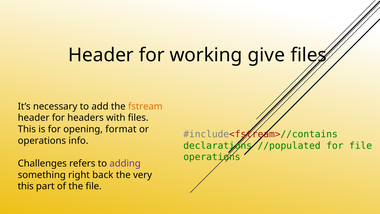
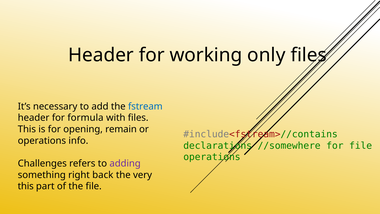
give: give -> only (266, 55)
fstream colour: orange -> blue (145, 106)
headers: headers -> formula (85, 118)
format: format -> remain (121, 129)
//populated: //populated -> //somewhere (289, 146)
